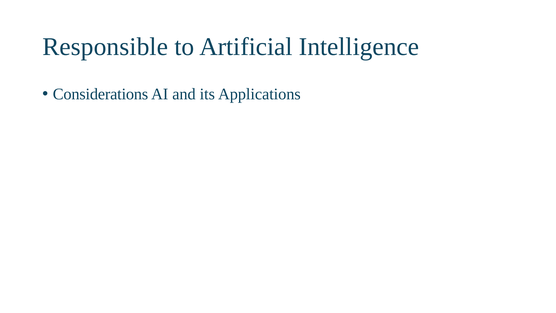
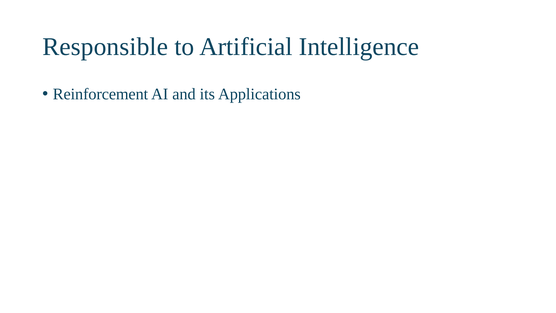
Considerations: Considerations -> Reinforcement (100, 94)
